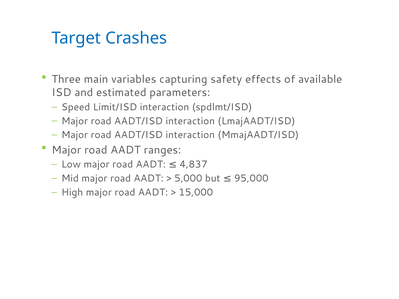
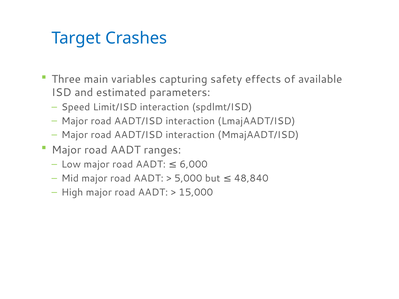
4,837: 4,837 -> 6,000 (194, 165)
95,000: 95,000 -> 48,840 (251, 178)
